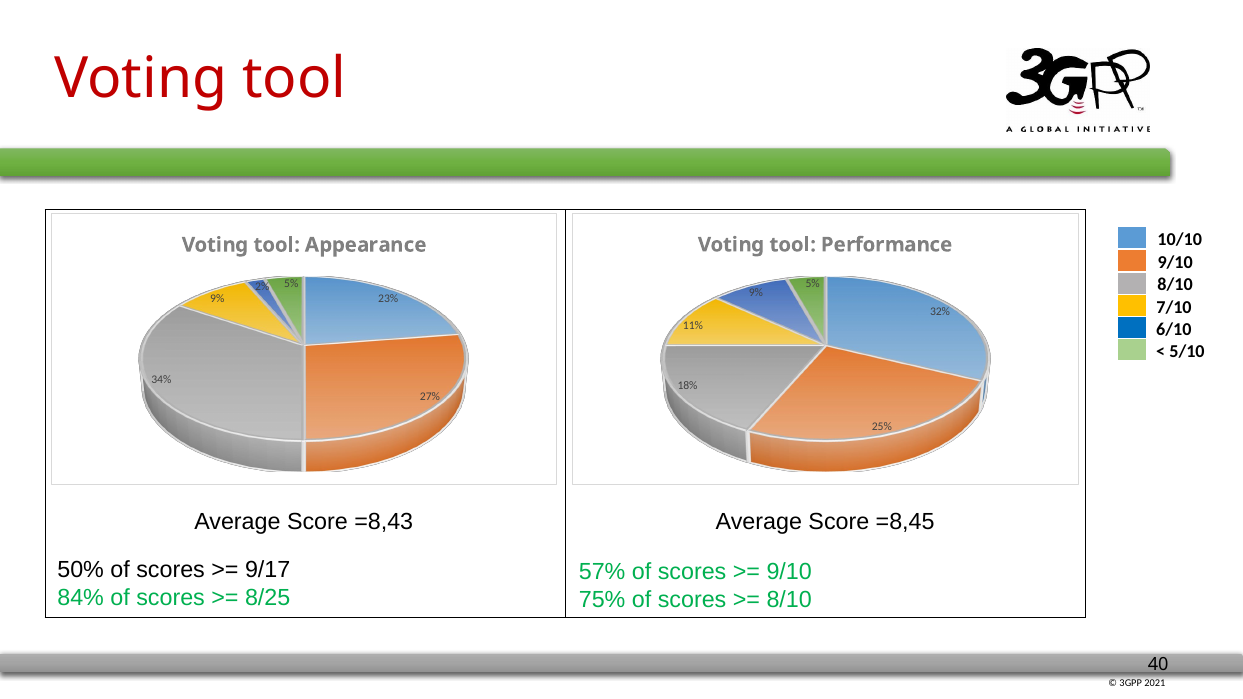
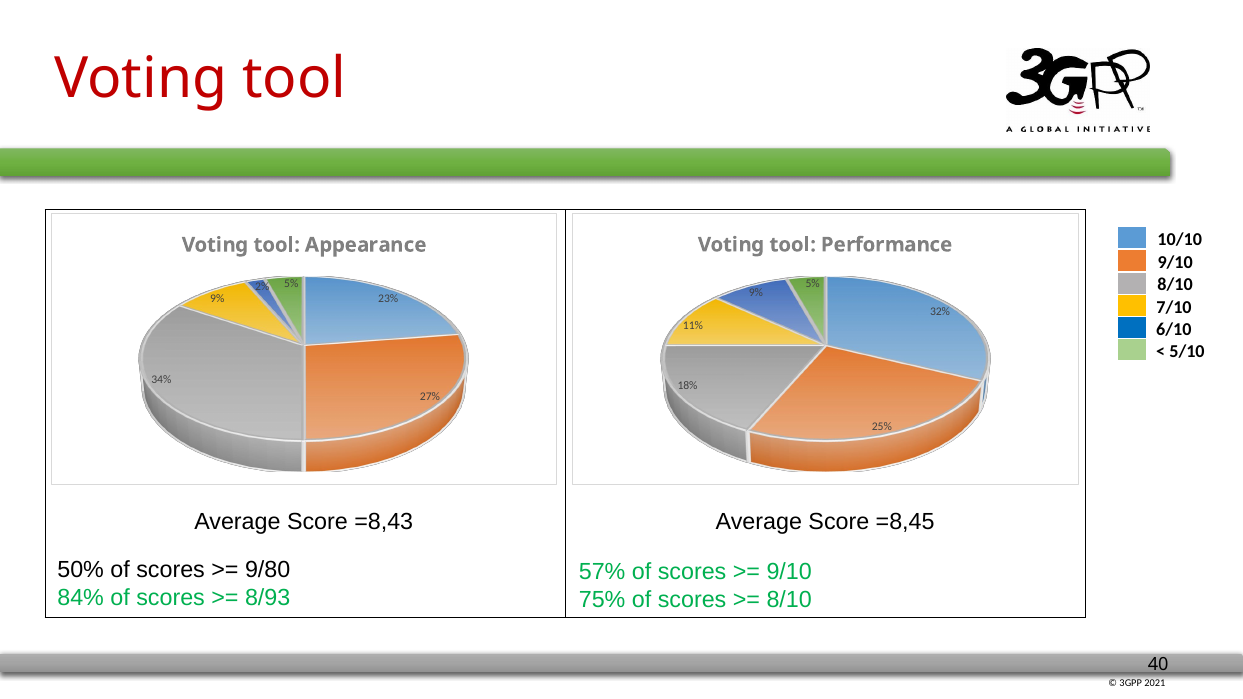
9/17: 9/17 -> 9/80 (268, 570)
8/25: 8/25 -> 8/93 (268, 598)
